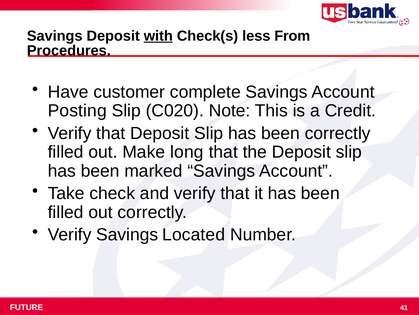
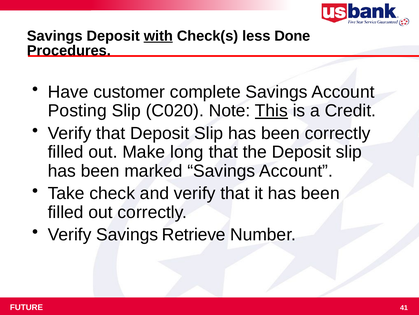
From: From -> Done (292, 36)
This underline: none -> present (271, 111)
Located: Located -> Retrieve (194, 234)
